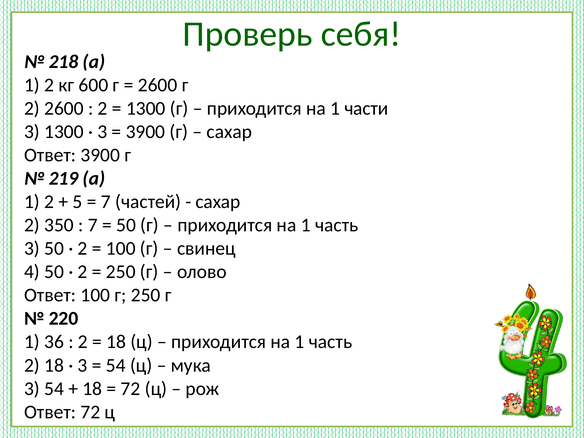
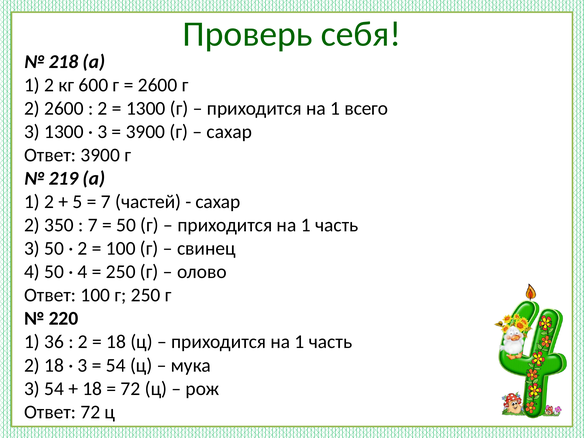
части: части -> всего (366, 108)
2: 2 -> 4 (83, 272)
